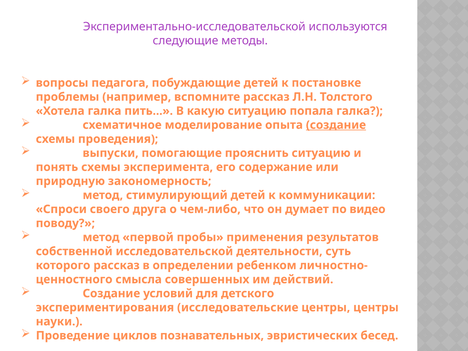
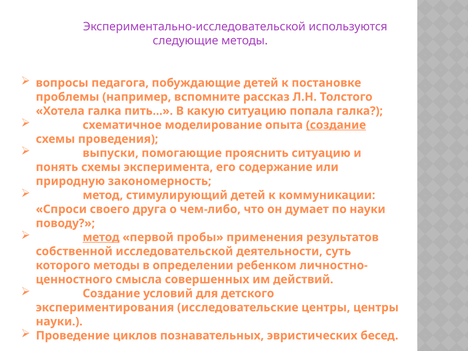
по видео: видео -> науки (368, 209)
метод underline: none -> present (101, 237)
которого рассказ: рассказ -> методы (117, 265)
